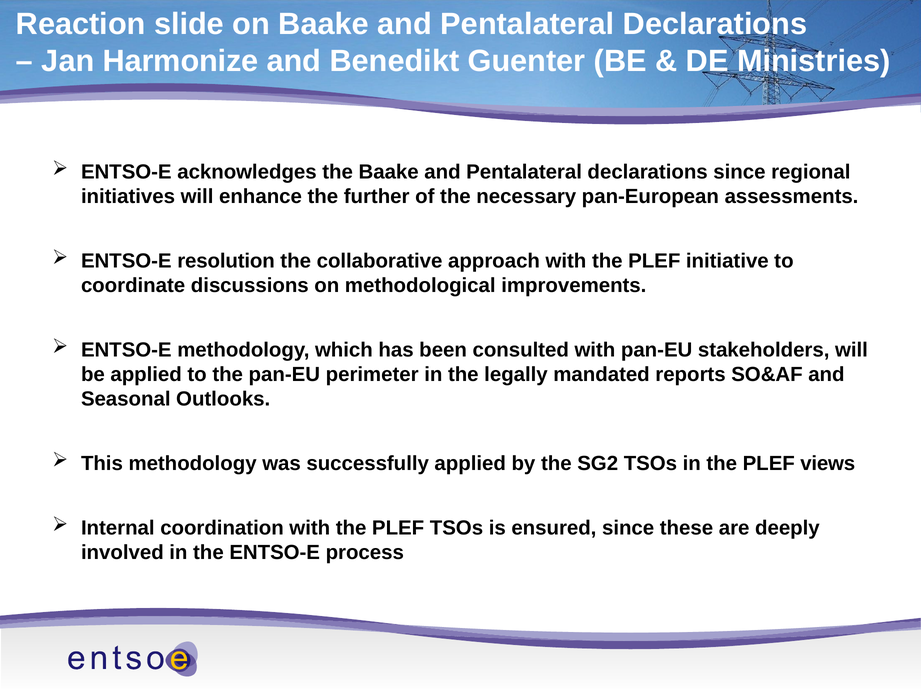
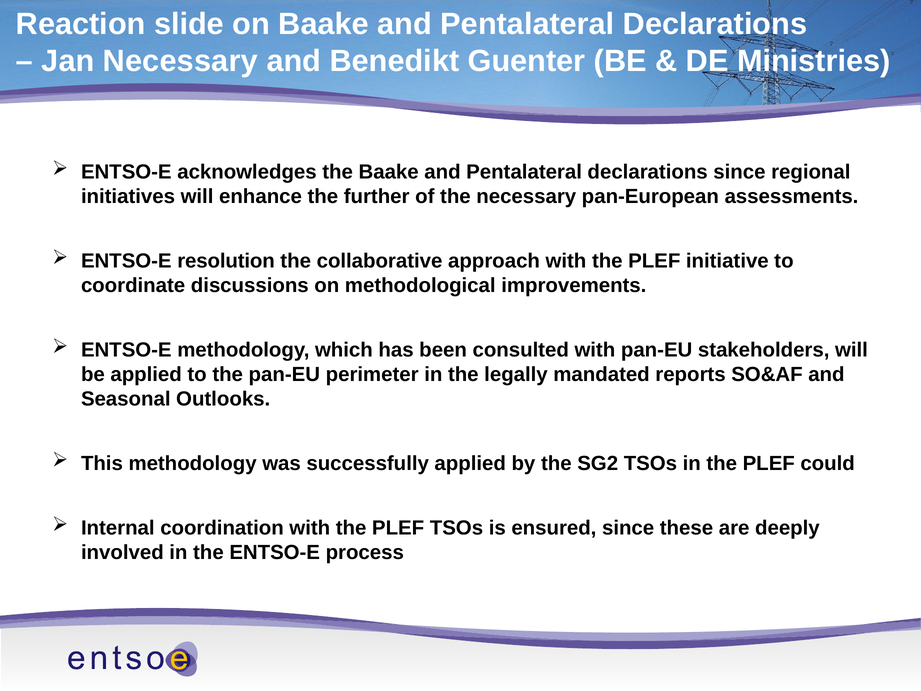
Jan Harmonize: Harmonize -> Necessary (180, 61)
views: views -> could (828, 463)
